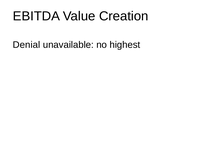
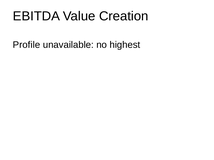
Denial: Denial -> Profile (27, 45)
